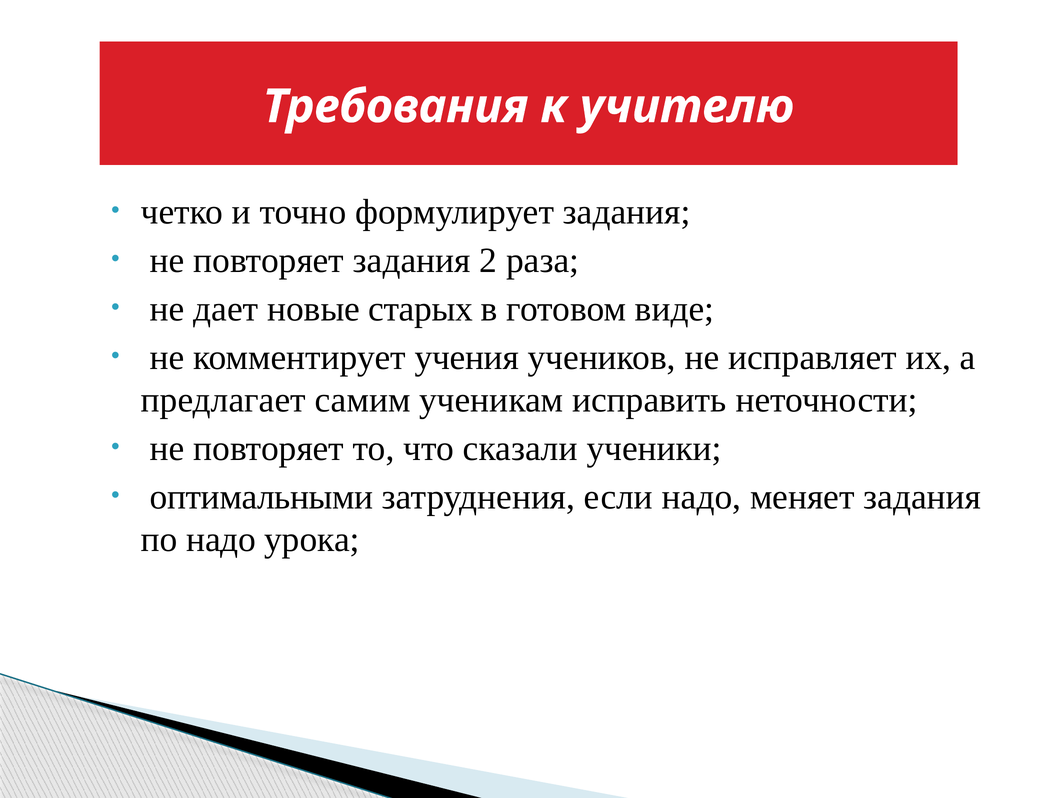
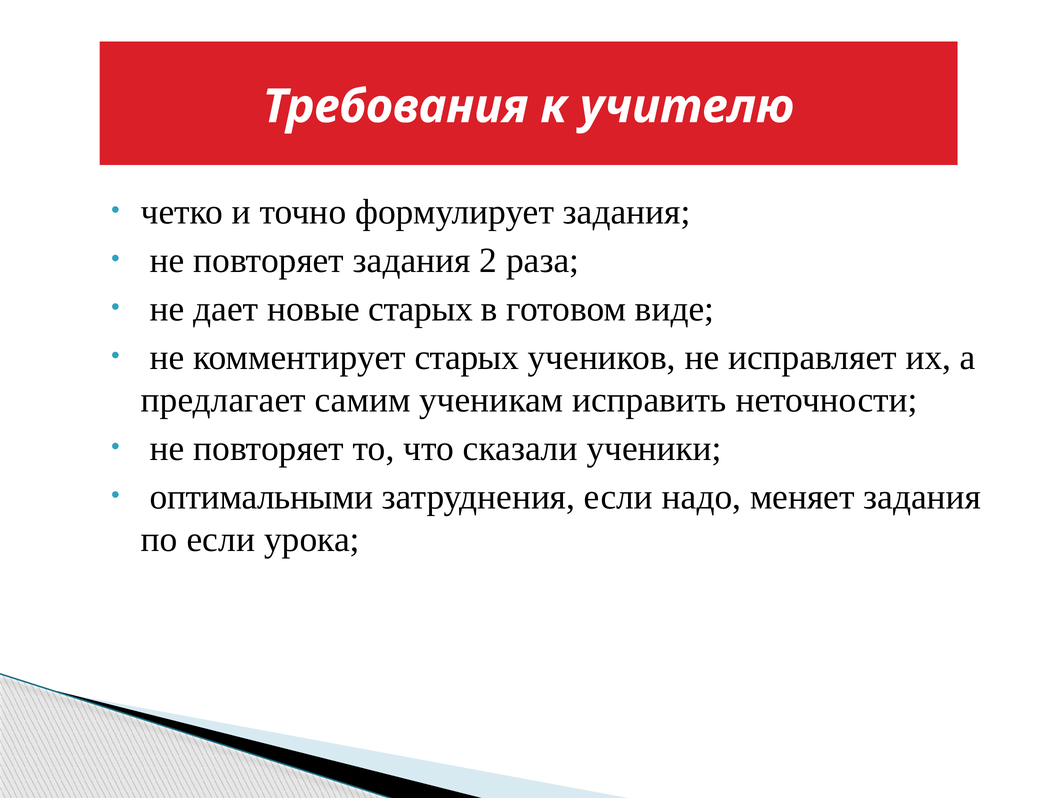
комментирует учения: учения -> старых (467, 357)
по надо: надо -> если (221, 539)
